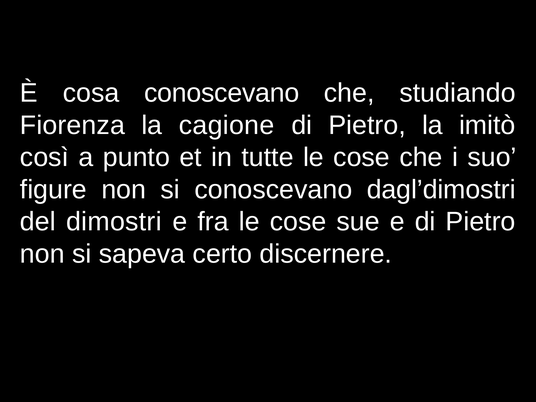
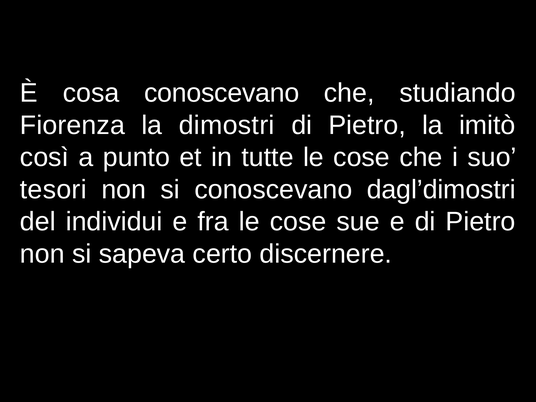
cagione: cagione -> dimostri (227, 125)
figure: figure -> tesori (53, 190)
dimostri: dimostri -> individui (114, 222)
